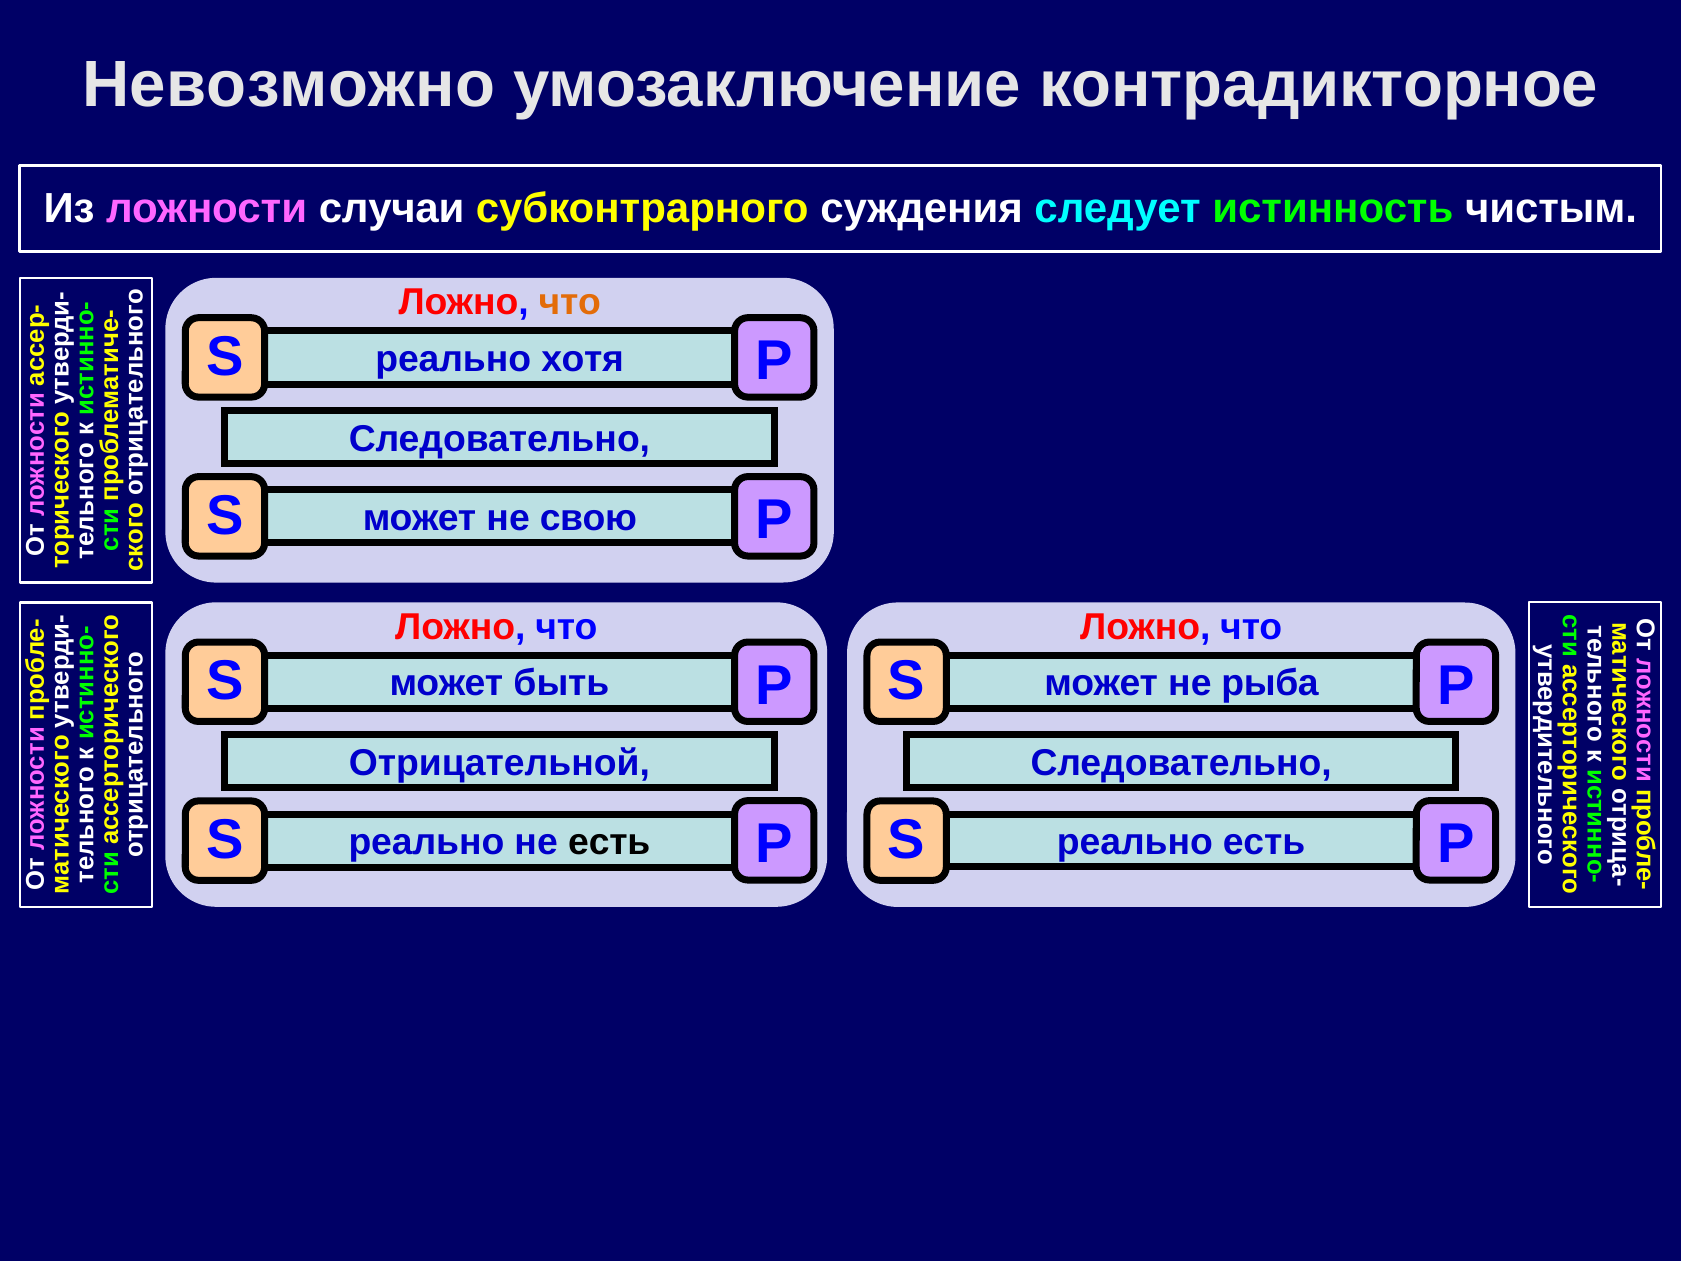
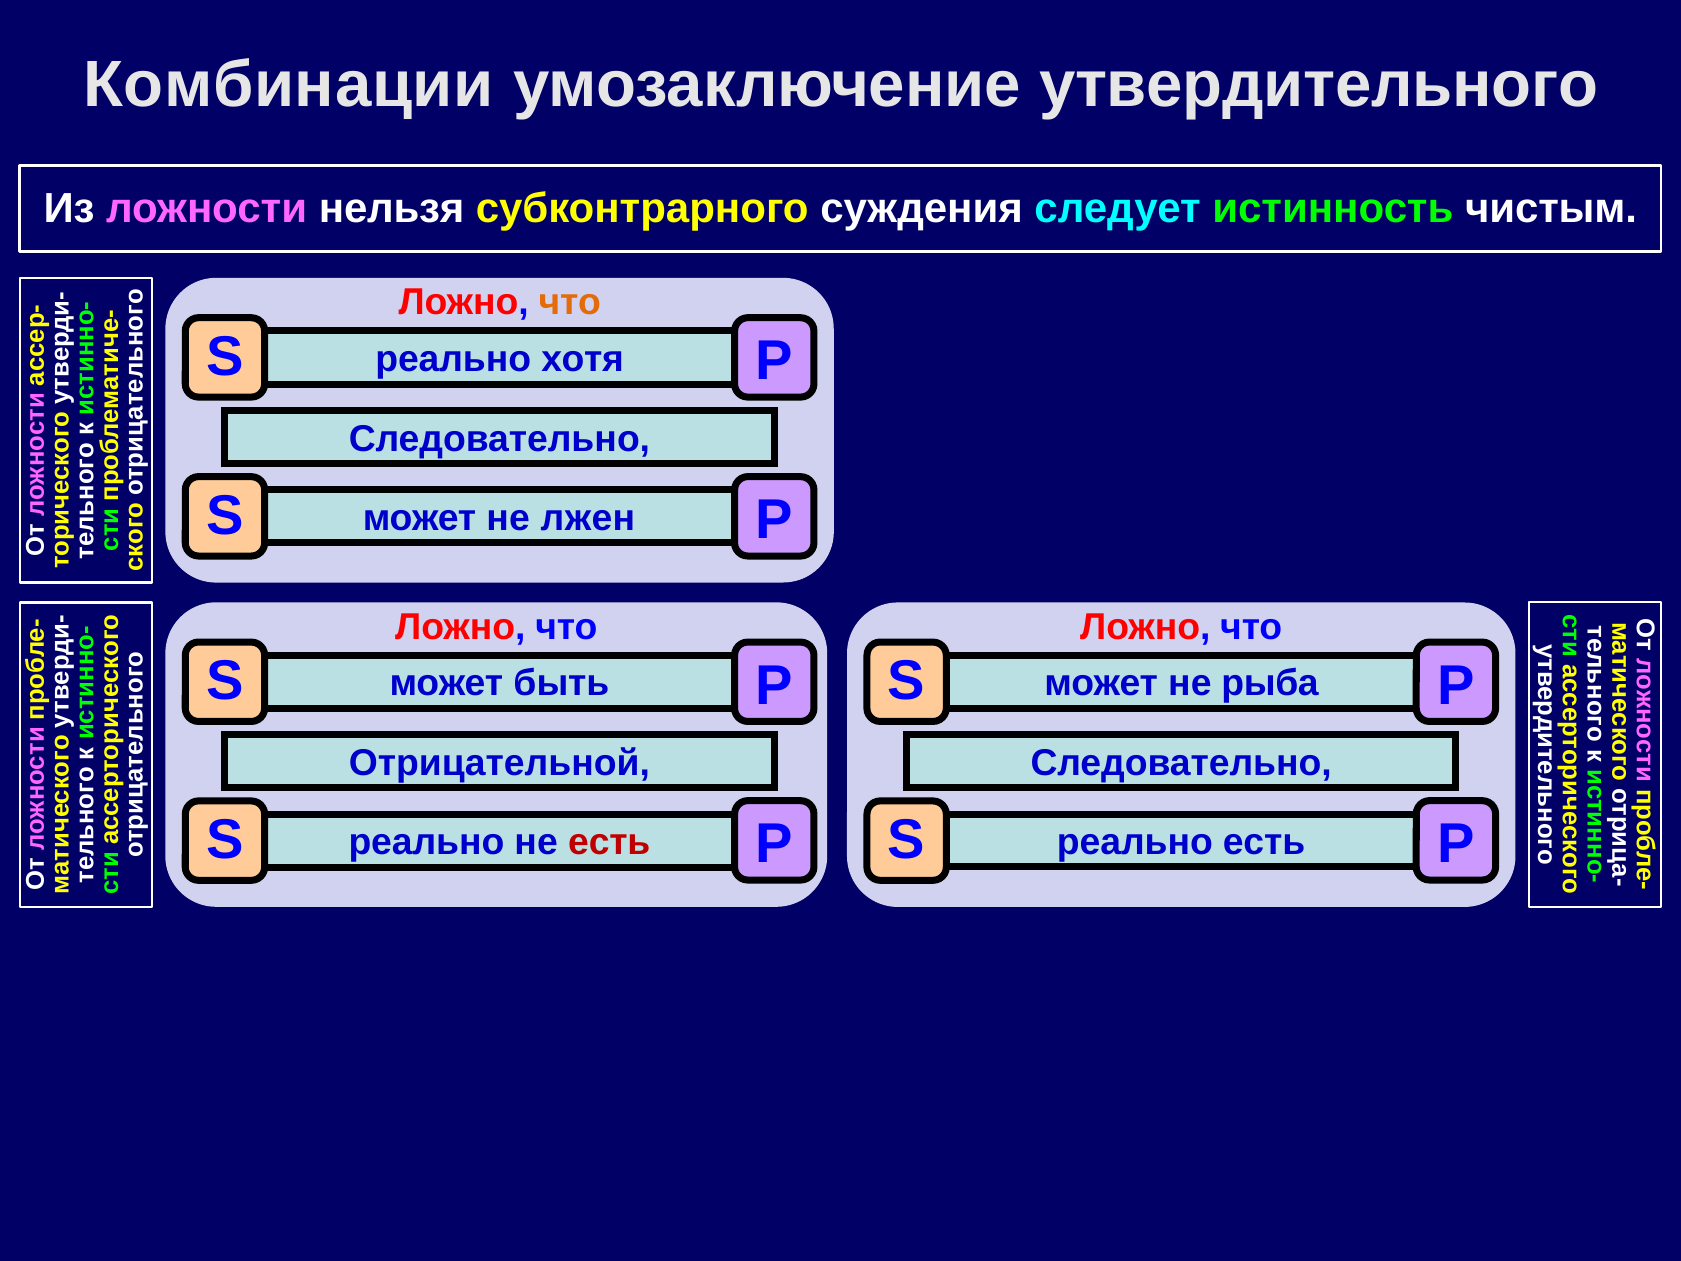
Невозможно: Невозможно -> Комбинации (289, 85)
контрадикторное: контрадикторное -> утвердительного (1319, 85)
случаи: случаи -> нельзя (392, 208)
свою: свою -> лжен (588, 518)
есть colour: black -> red (609, 842)
